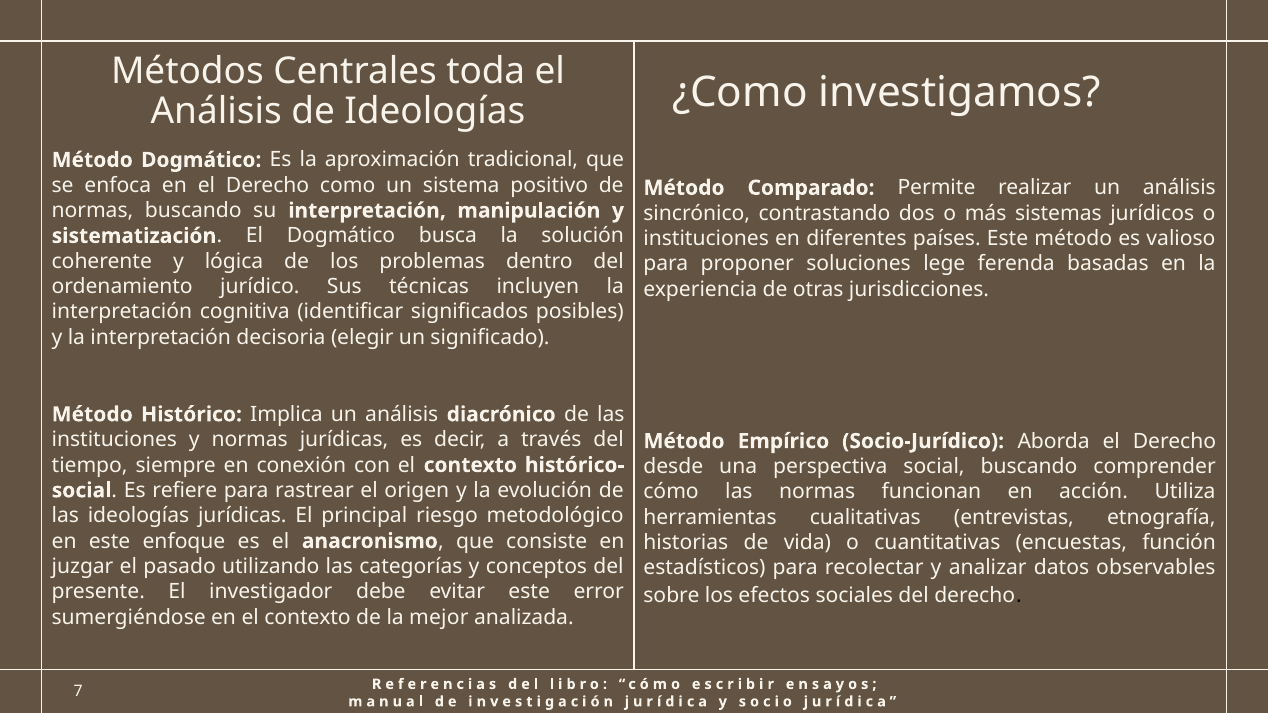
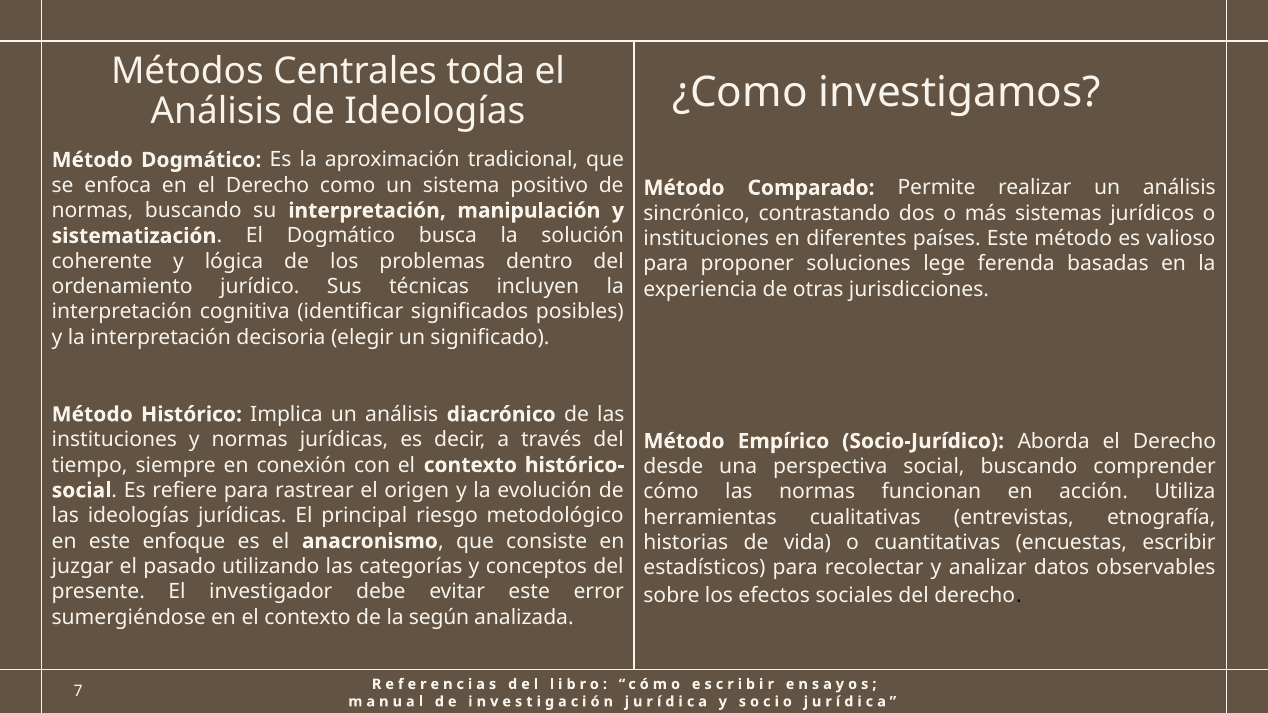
función: función -> escribir (1179, 543)
mejor: mejor -> según (439, 617)
